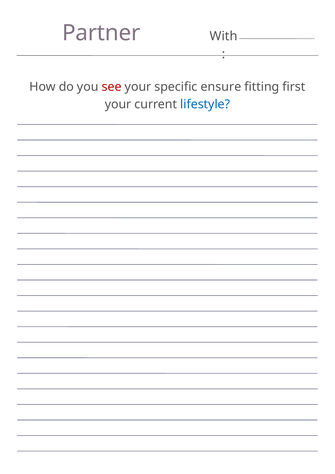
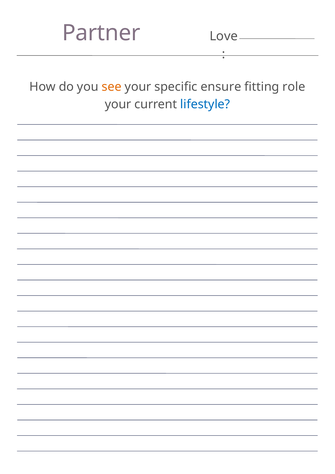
With: With -> Love (224, 36)
see colour: red -> orange (112, 87)
first: first -> role (294, 87)
